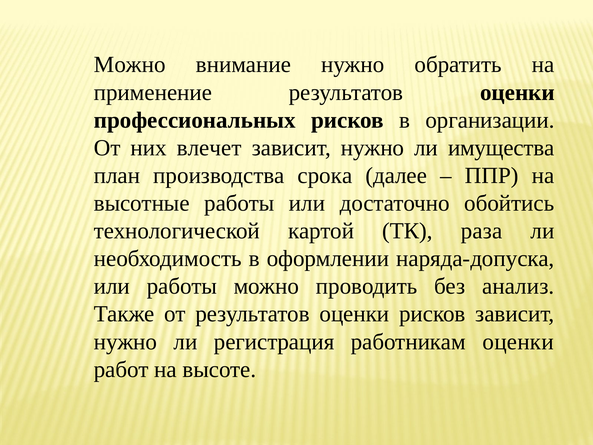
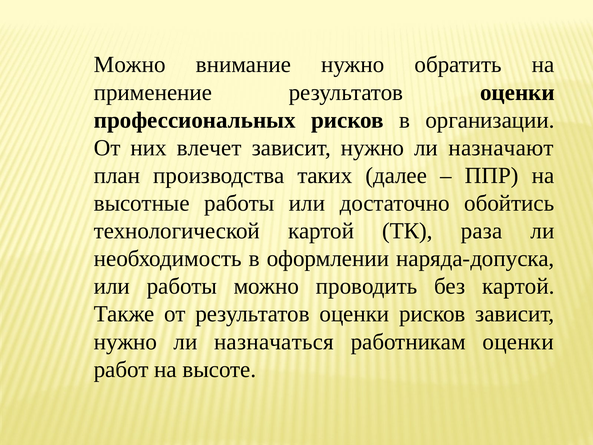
имущества: имущества -> назначают (501, 148)
срока: срока -> таких (325, 175)
без анализ: анализ -> картой (518, 286)
регистрация: регистрация -> назначаться (274, 342)
